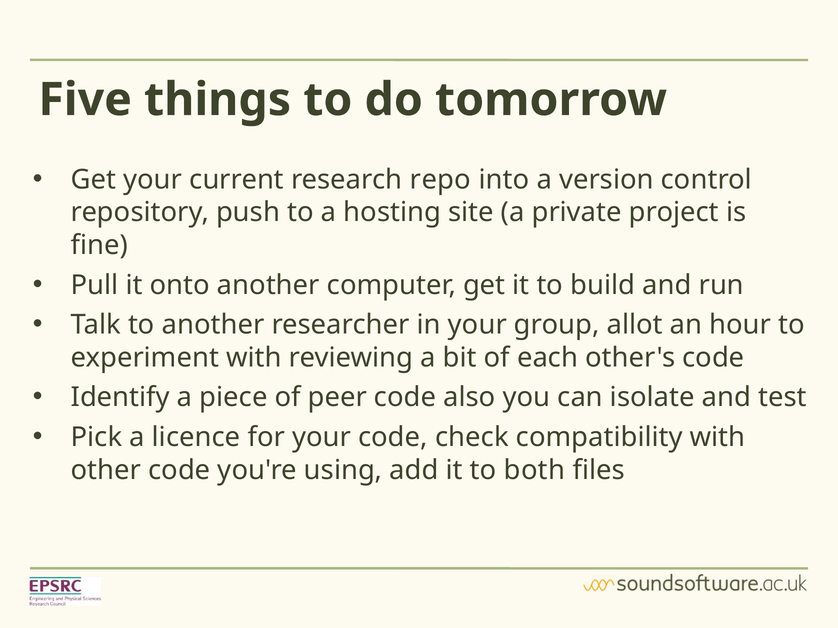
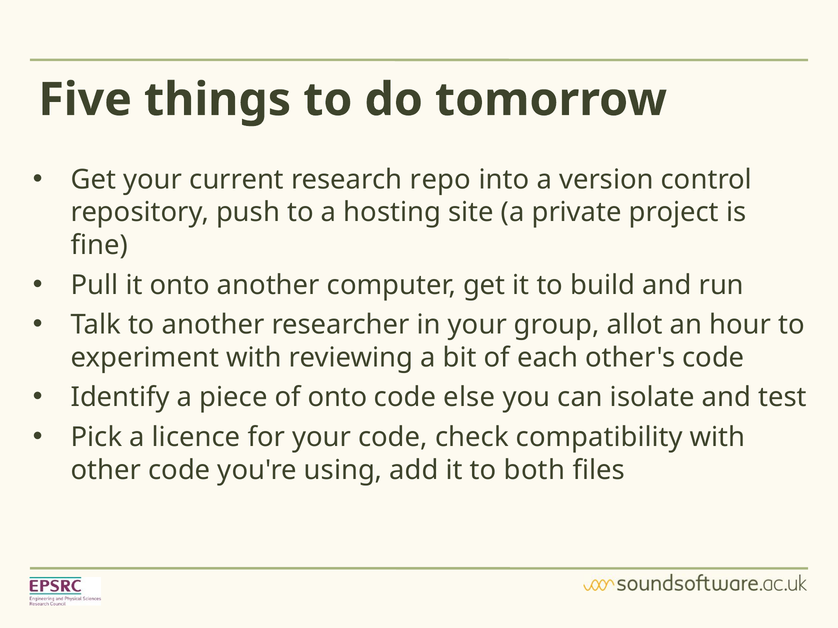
of peer: peer -> onto (338, 398)
also: also -> else (469, 398)
